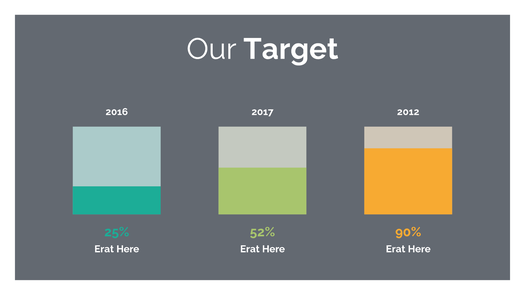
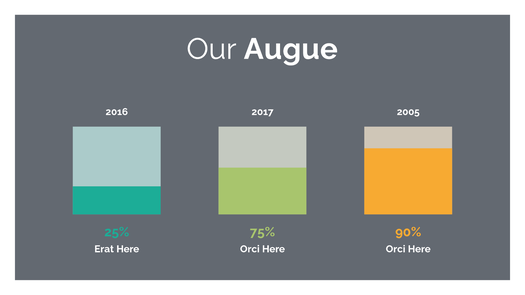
Target: Target -> Augue (291, 49)
2012: 2012 -> 2005 (408, 112)
52%: 52% -> 75% (262, 232)
Erat: Erat -> Orci (250, 249)
Erat: Erat -> Orci (396, 249)
